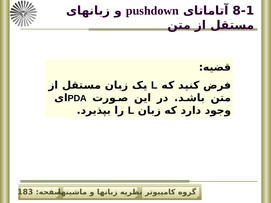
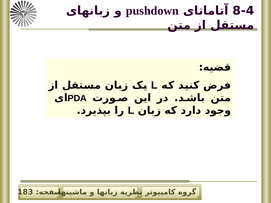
8-1: 8-1 -> 8-4 (243, 11)
